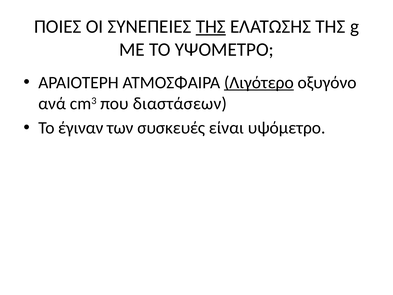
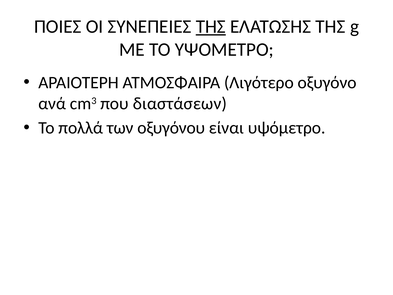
Λιγότερο underline: present -> none (259, 82)
έγιναν: έγιναν -> πολλά (81, 128)
συσκευές: συσκευές -> οξυγόνου (171, 128)
